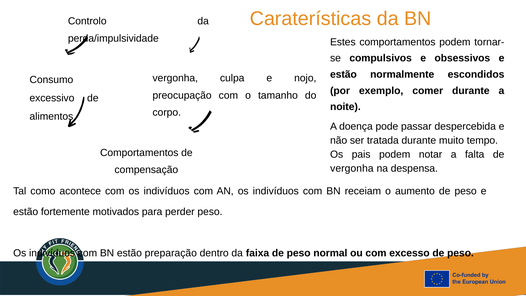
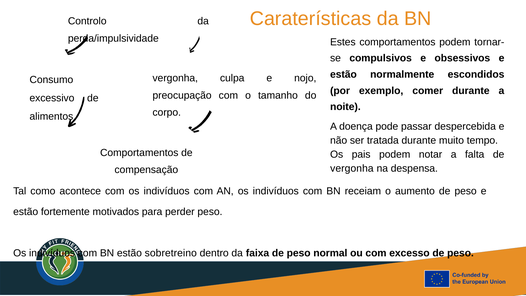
preparação: preparação -> sobretreino (171, 253)
